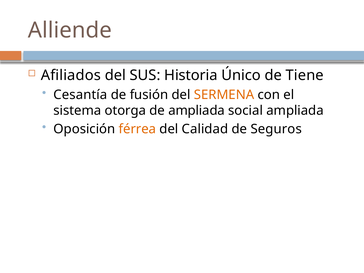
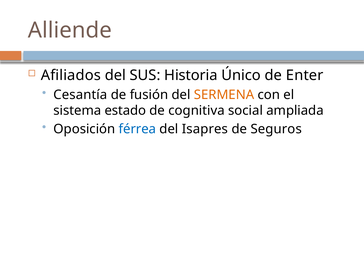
Tiene: Tiene -> Enter (305, 75)
otorga: otorga -> estado (125, 110)
de ampliada: ampliada -> cognitiva (196, 110)
férrea colour: orange -> blue (137, 129)
Calidad: Calidad -> Isapres (205, 129)
